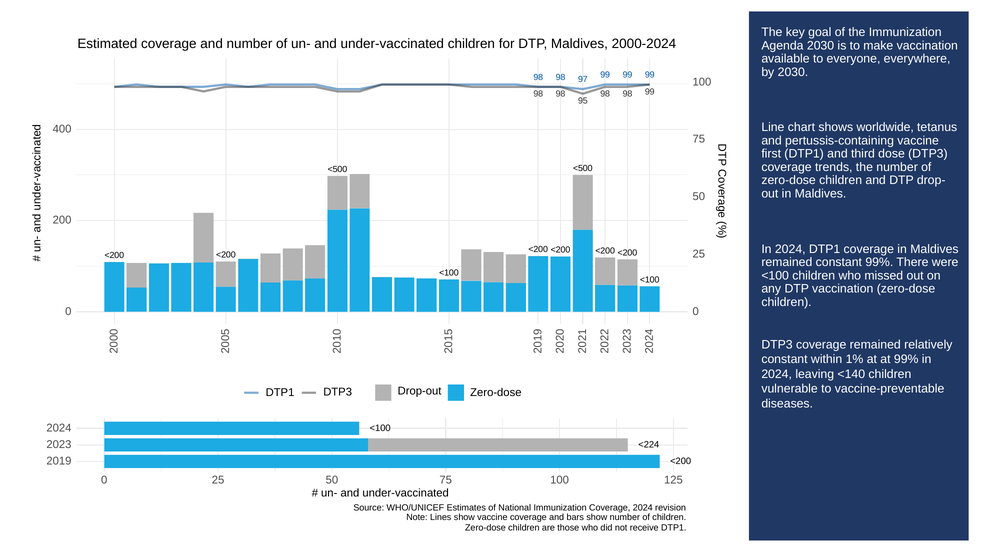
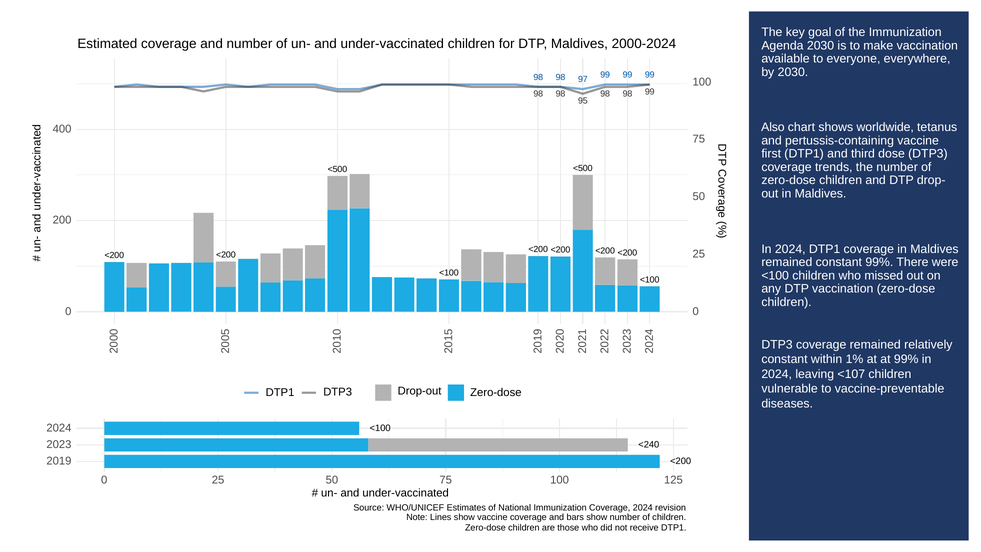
Line: Line -> Also (773, 127)
<140: <140 -> <107 (851, 374)
<224: <224 -> <240 (649, 444)
